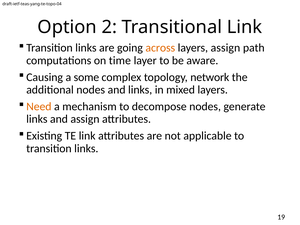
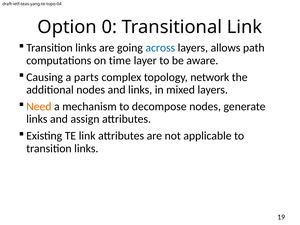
2: 2 -> 0 (109, 27)
across colour: orange -> blue (160, 48)
layers assign: assign -> allows (226, 48)
some: some -> parts (86, 77)
